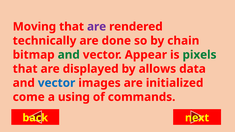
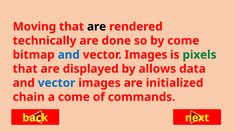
are colour: purple -> black (97, 27)
by chain: chain -> come (183, 41)
and colour: green -> blue (69, 55)
Appear: Appear -> Images (146, 55)
come: come -> chain (29, 97)
a using: using -> come (74, 97)
